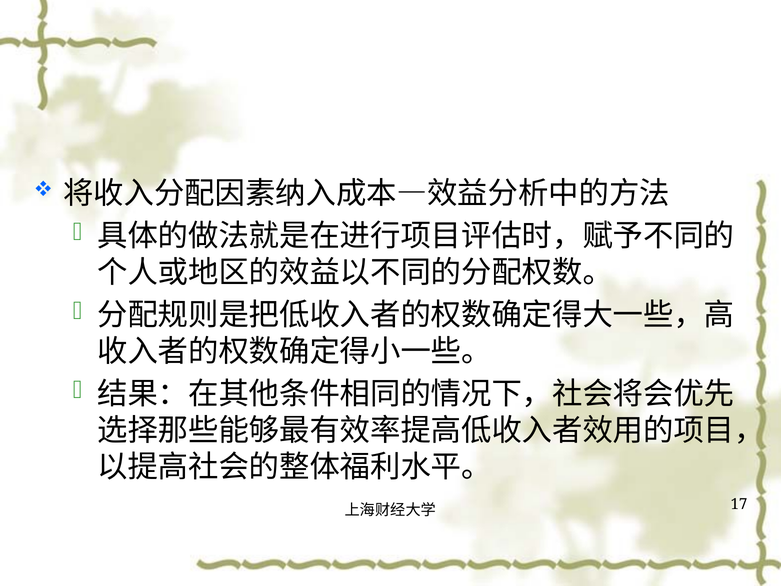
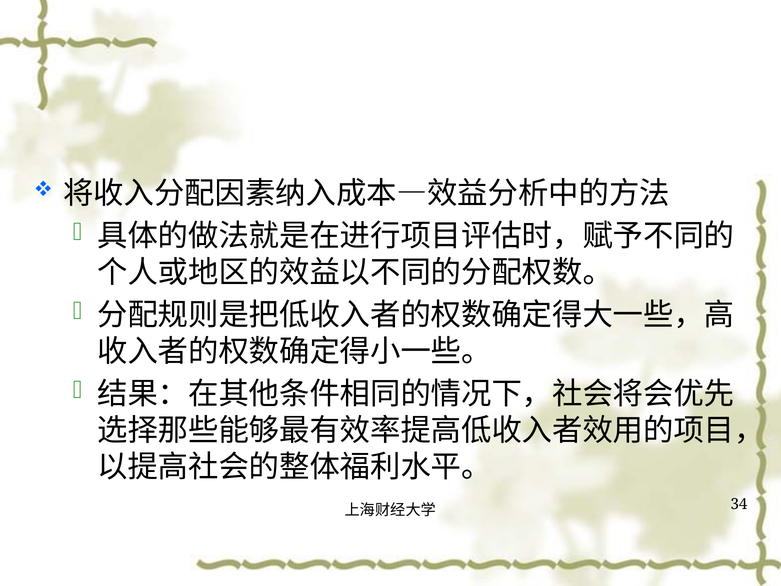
17: 17 -> 34 (739, 504)
